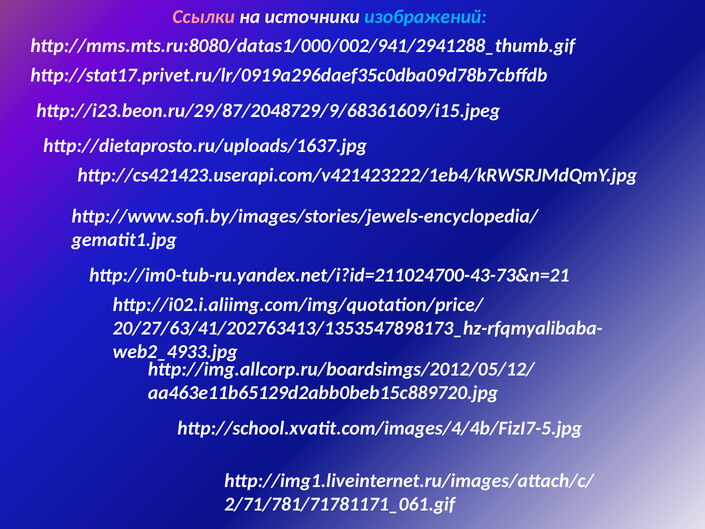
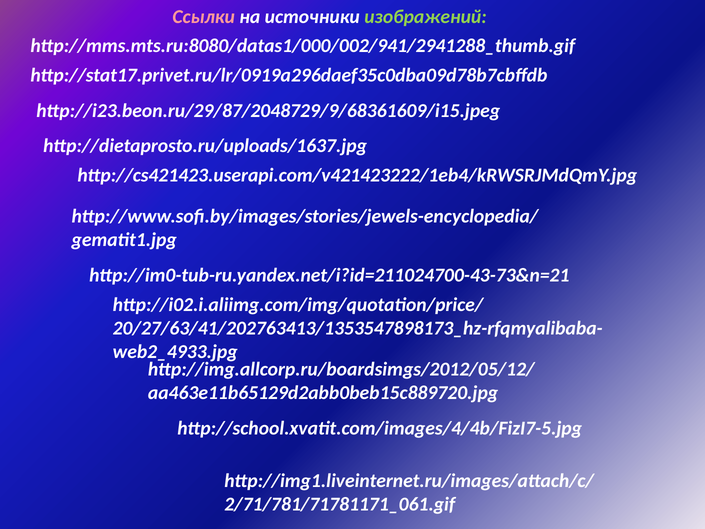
изображений colour: light blue -> light green (425, 17)
